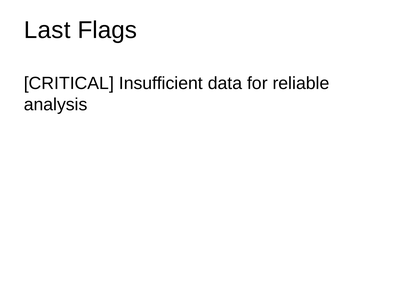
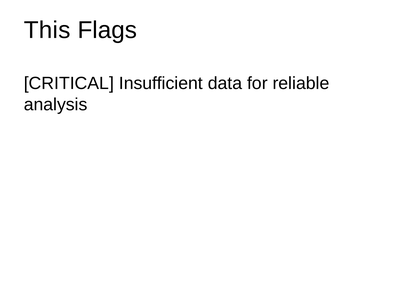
Last: Last -> This (47, 30)
